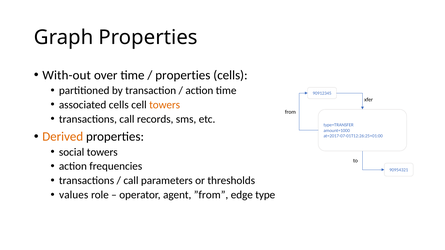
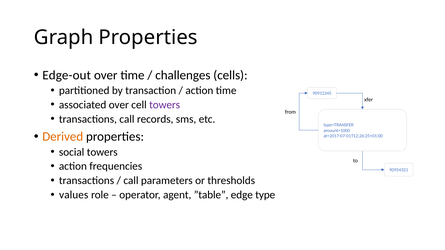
With-out: With-out -> Edge-out (67, 75)
properties: properties -> challenges (183, 75)
associated cells: cells -> over (119, 105)
towers colour: orange -> purple (165, 105)
”from: ”from -> ”table (211, 195)
